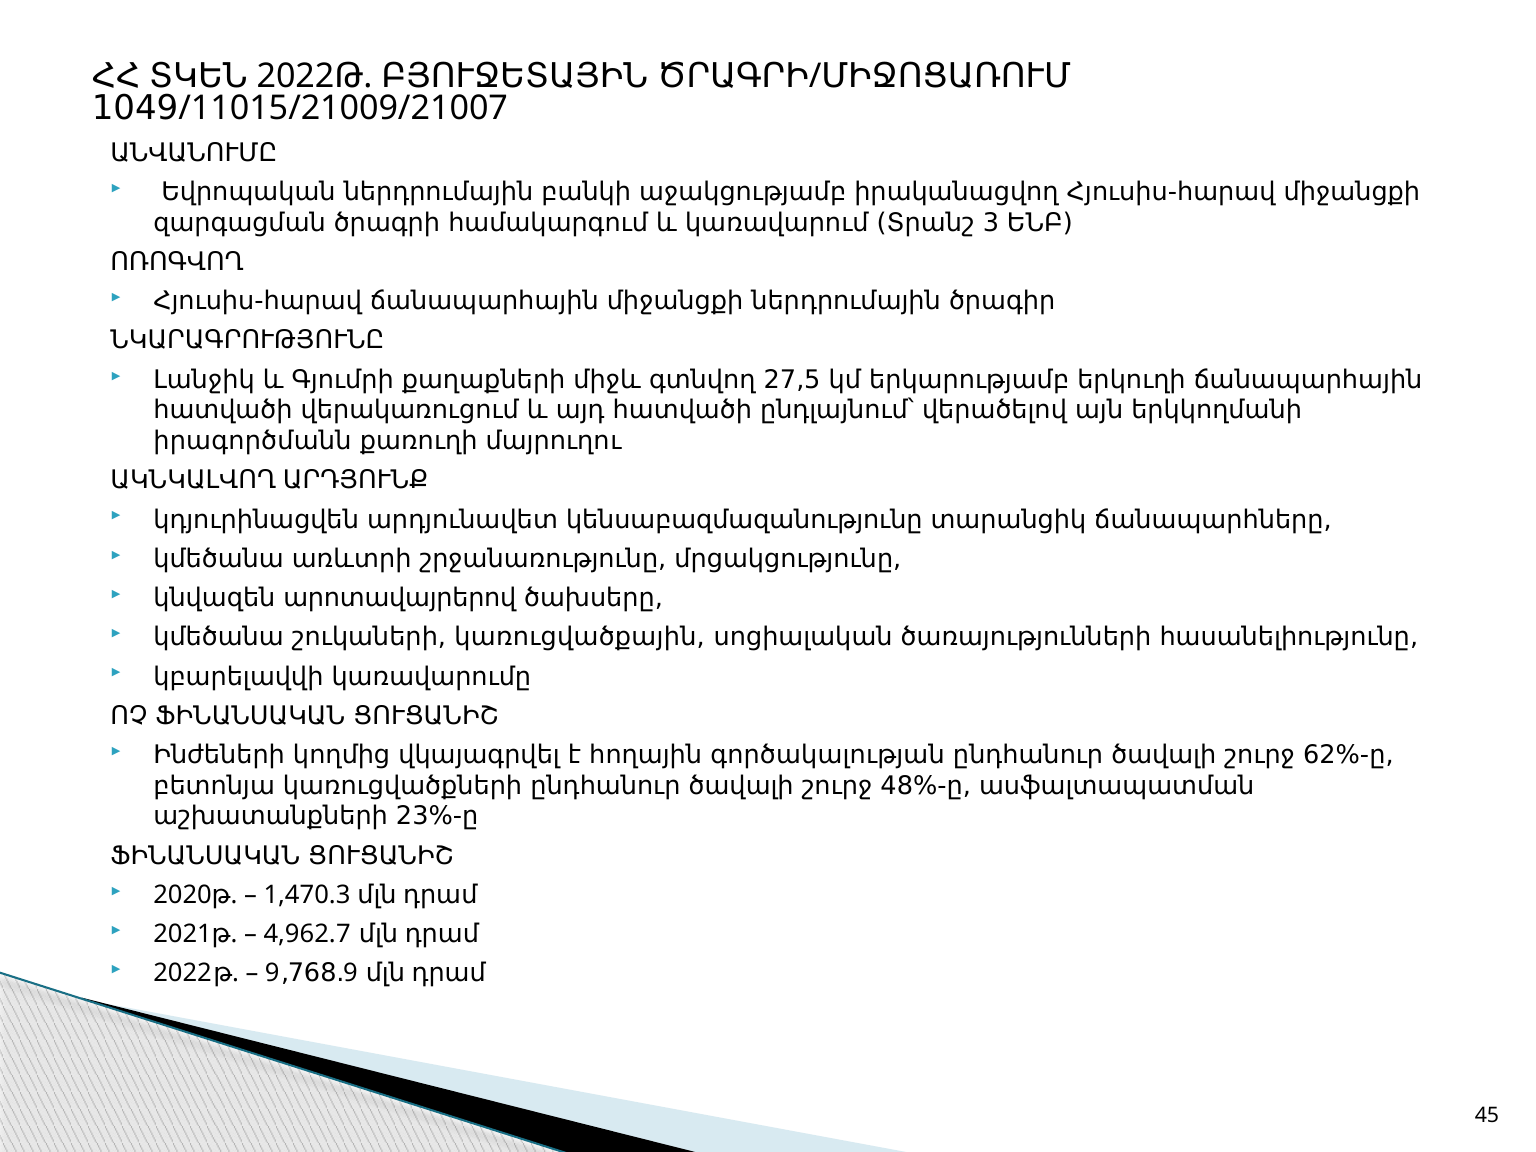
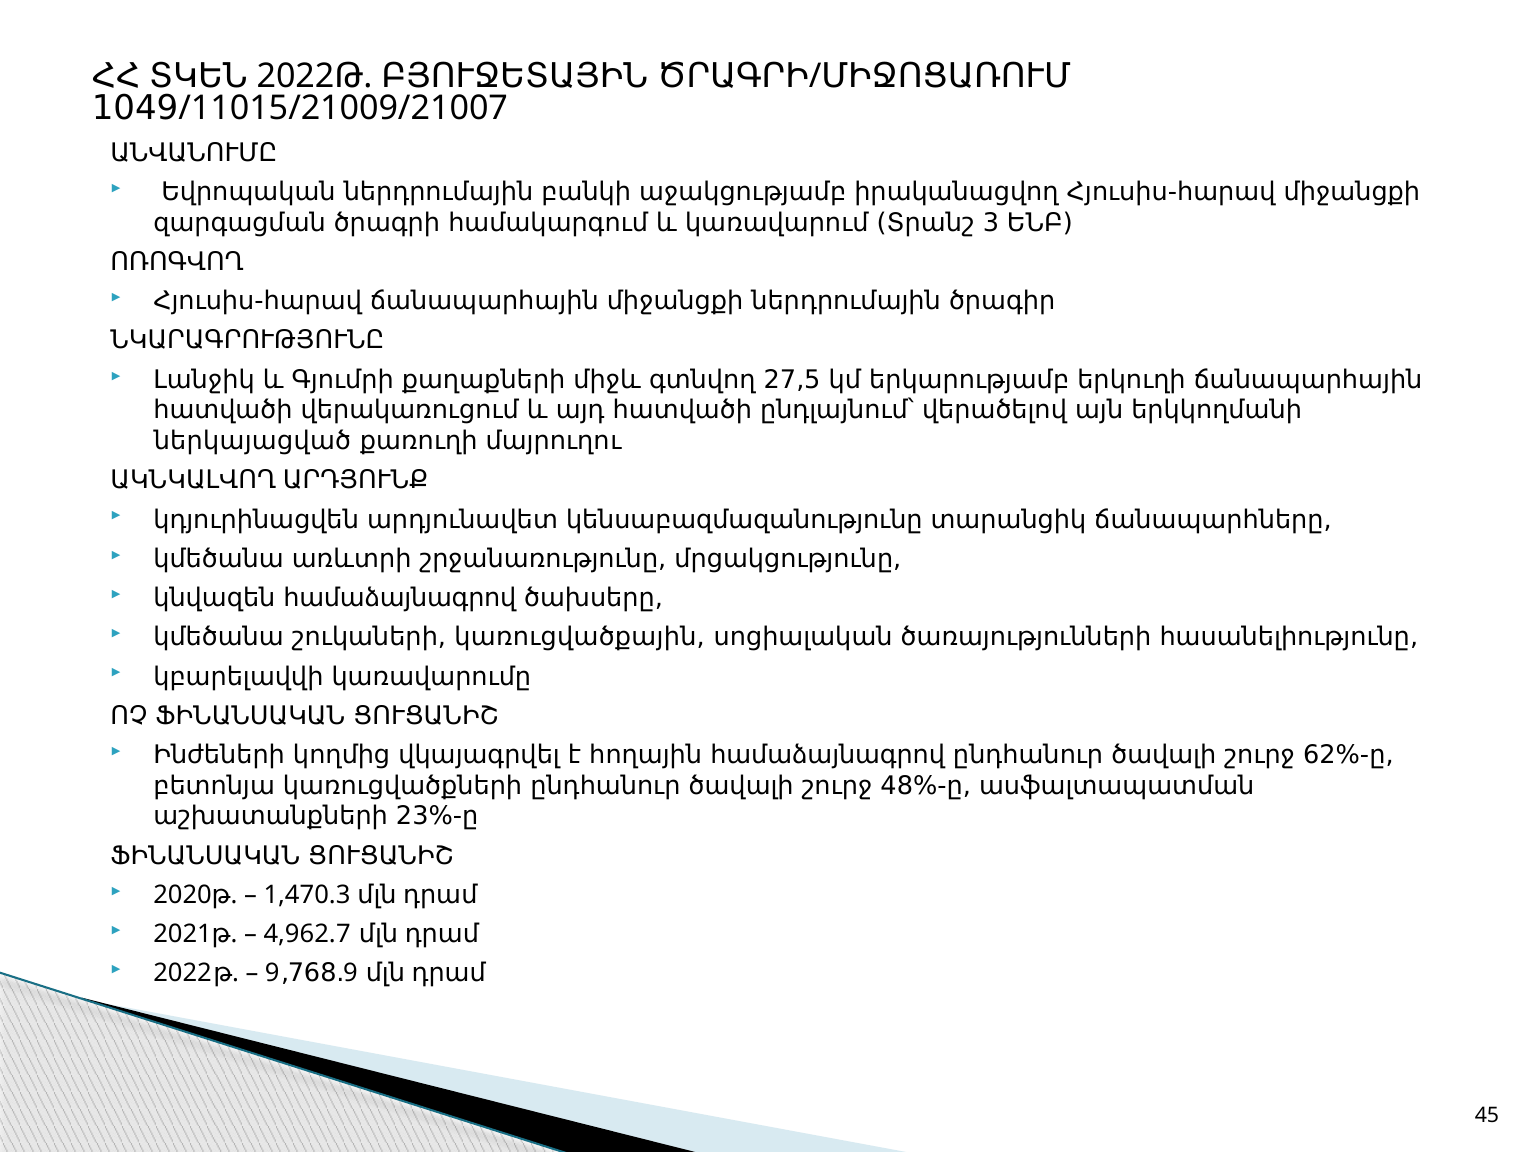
իրագործմանն: իրագործմանն -> ներկայացված (252, 441)
կնվազեն արոտավայրերով: արոտավայրերով -> համաձայնագրով (400, 598)
հողային գործակալության: գործակալության -> համաձայնագրով (828, 755)
